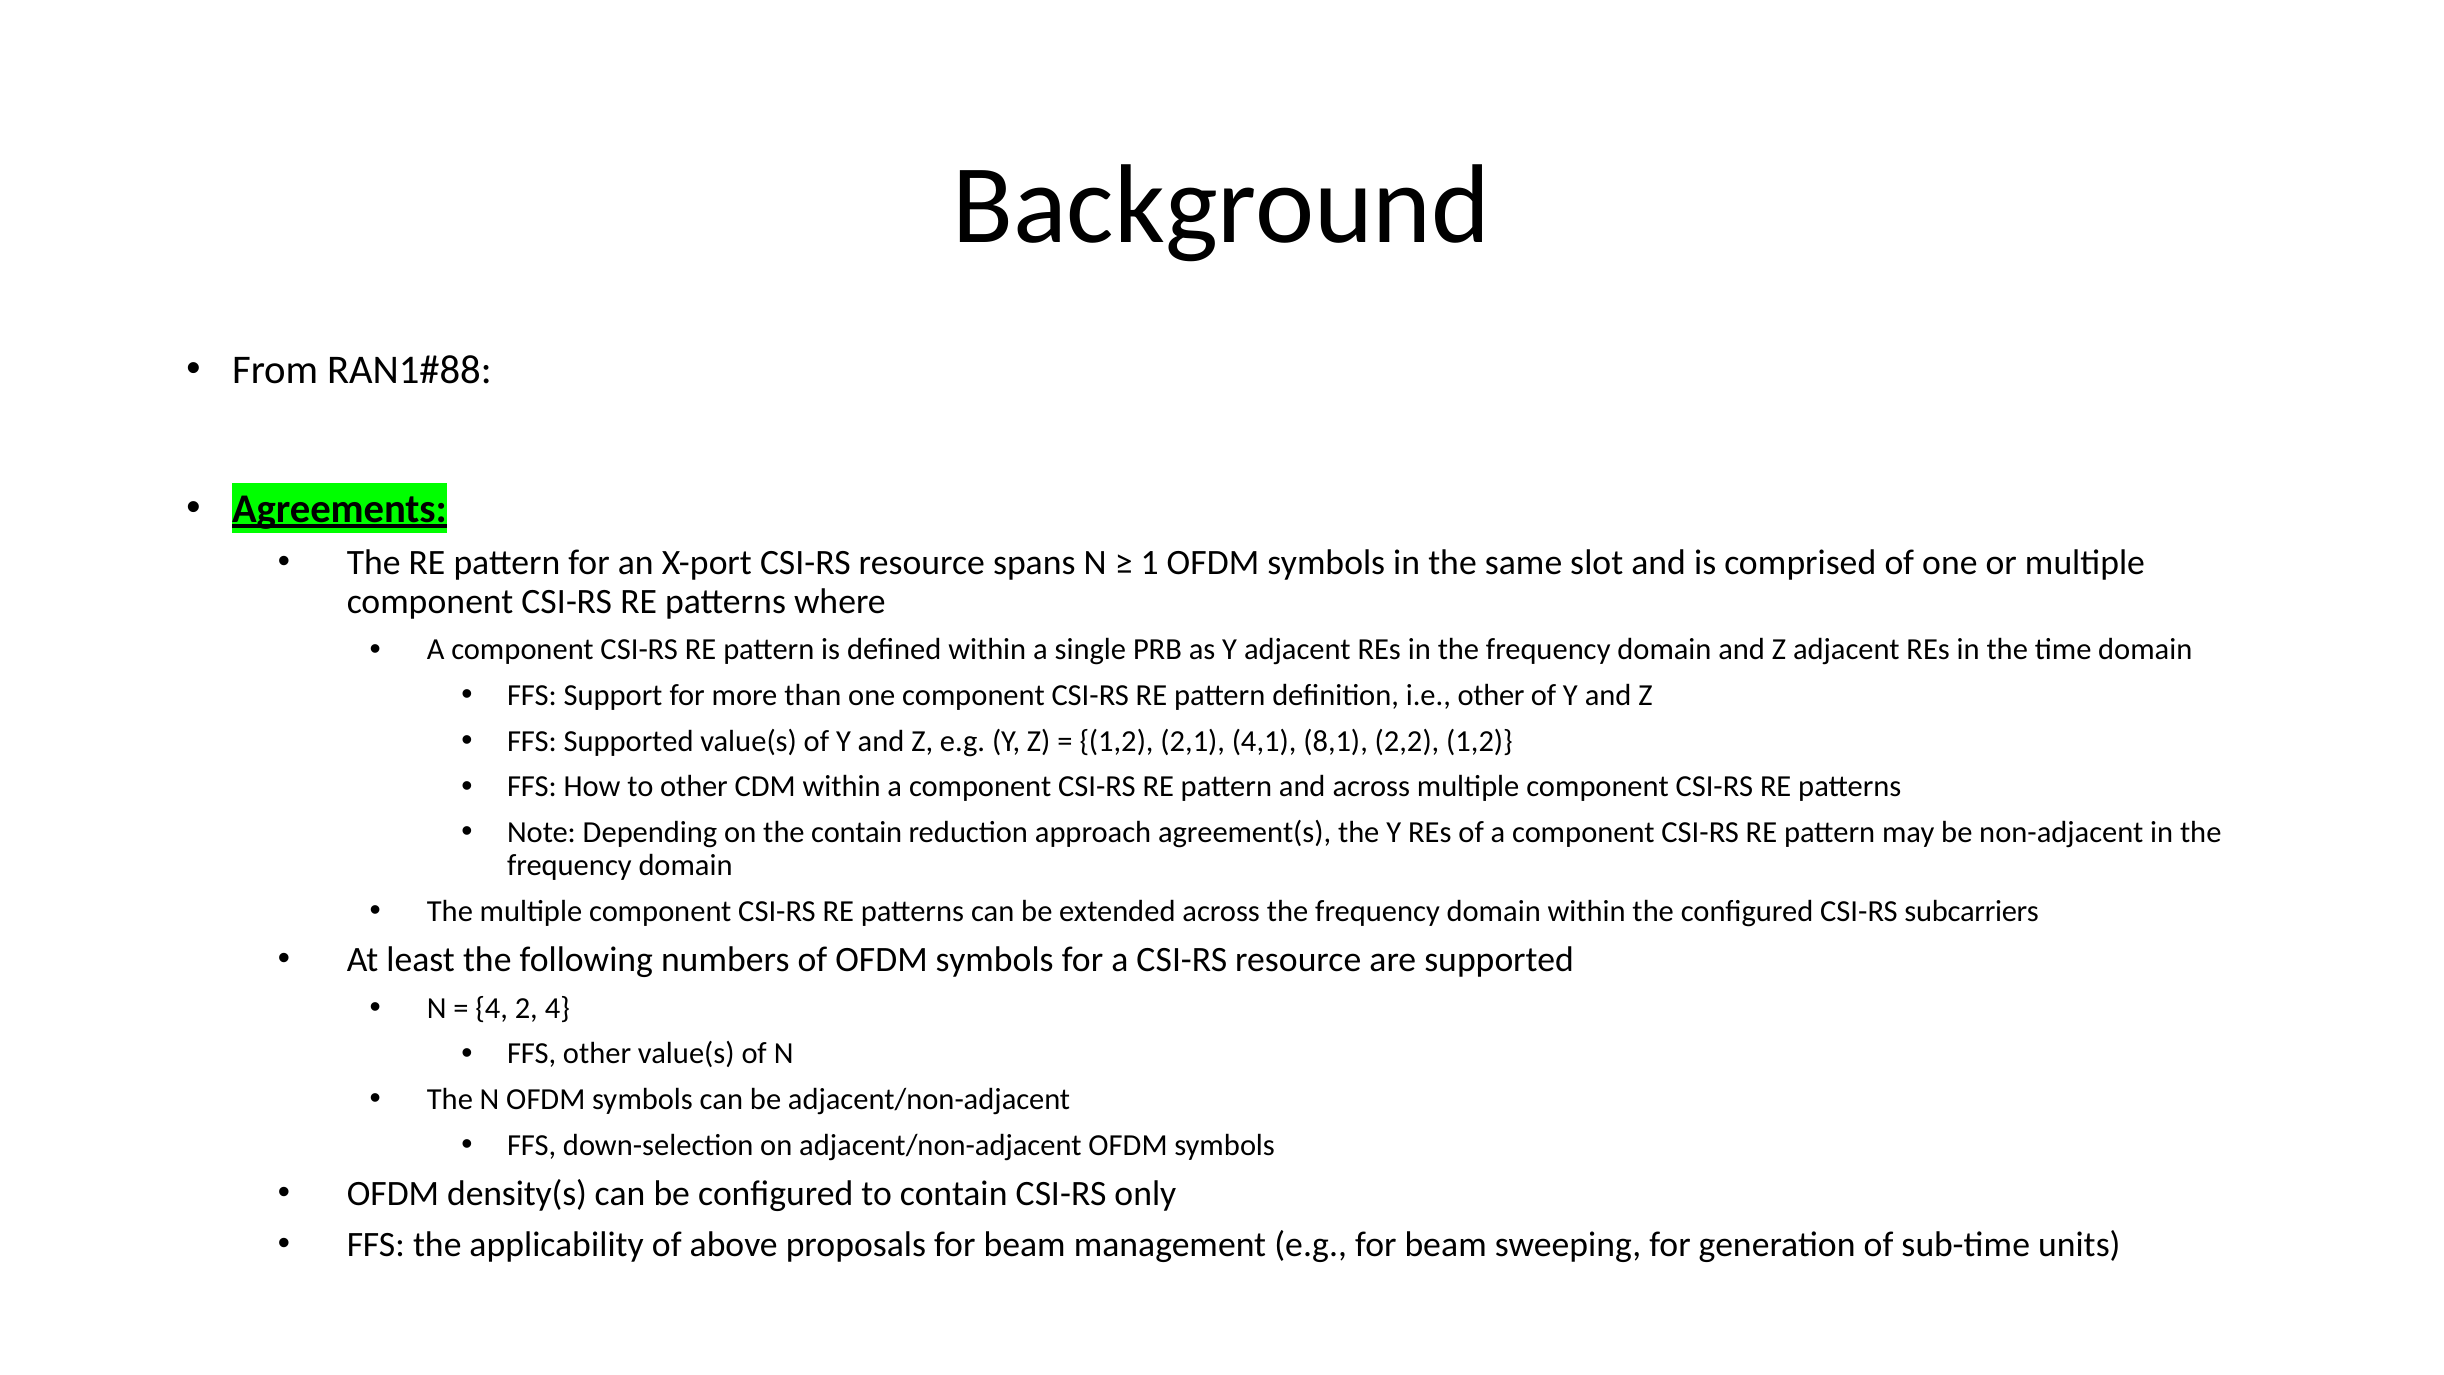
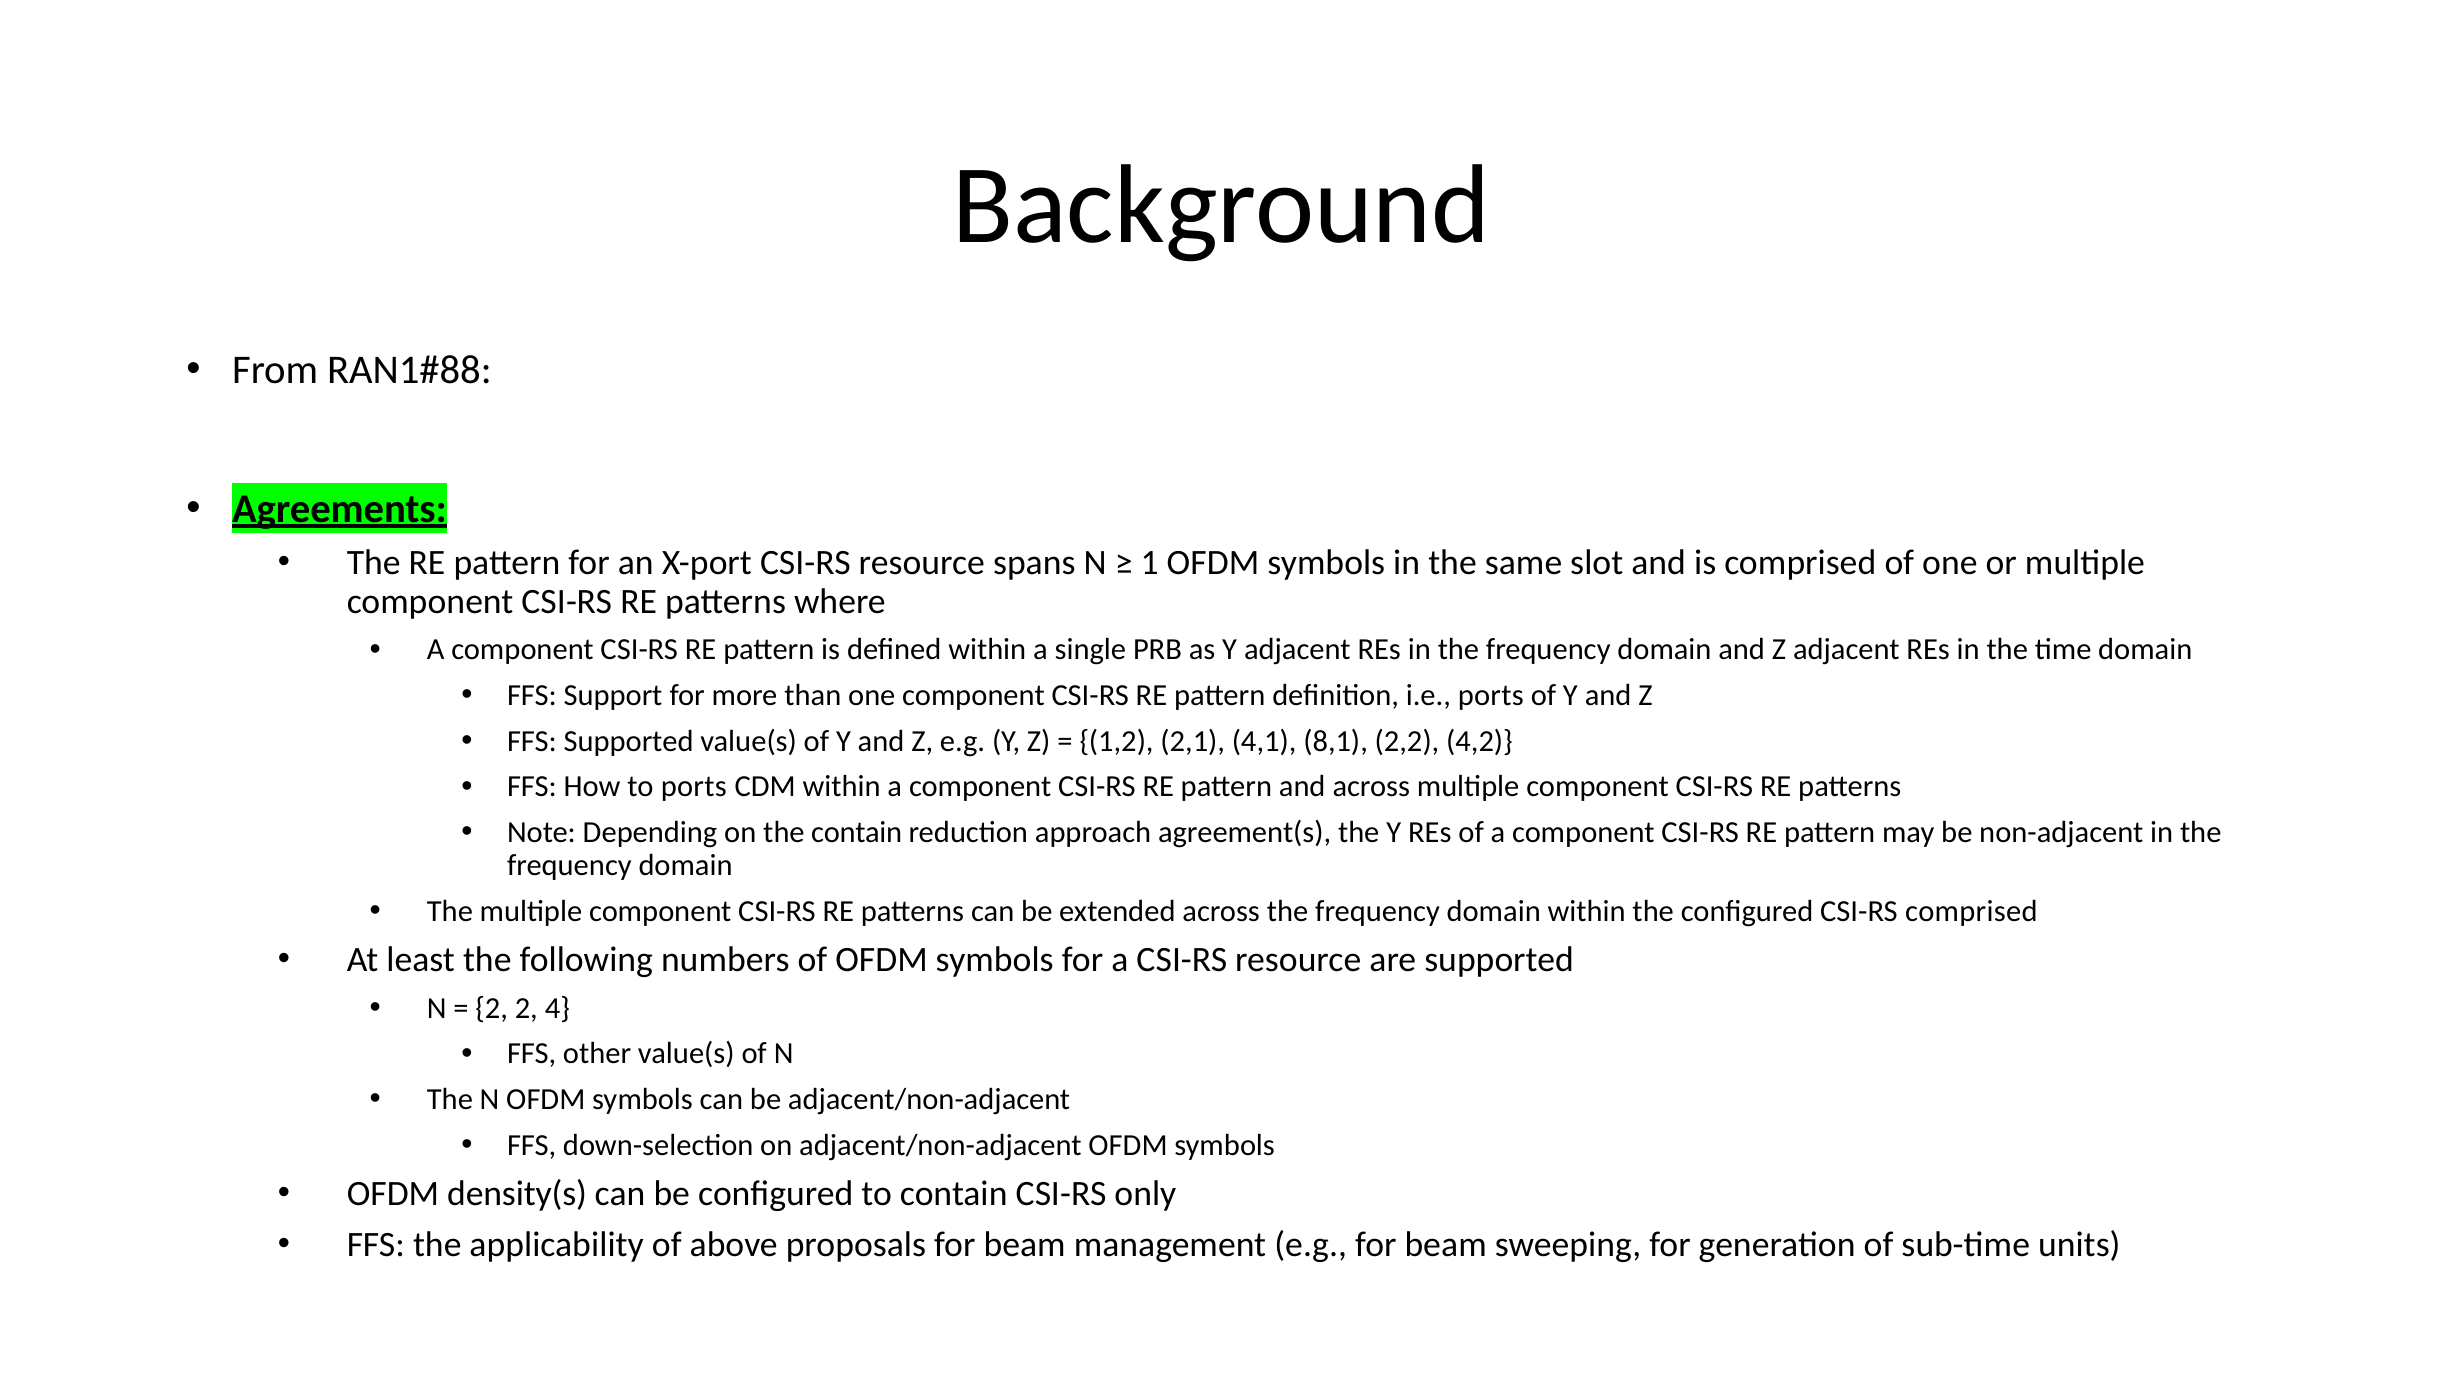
i.e other: other -> ports (1491, 695)
2,2 1,2: 1,2 -> 4,2 (1480, 741)
to other: other -> ports (694, 787)
CSI-RS subcarriers: subcarriers -> comprised (1971, 911)
4: 4 -> 2 (492, 1008)
